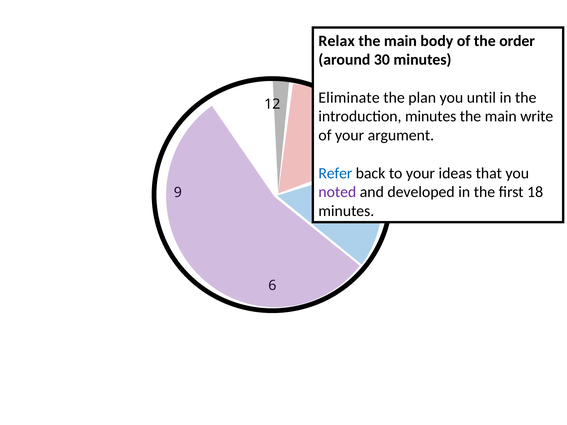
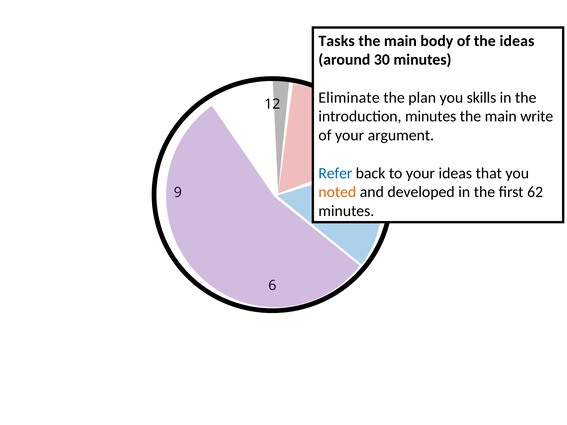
Relax: Relax -> Tasks (337, 41)
the order: order -> ideas (517, 41)
until: until -> skills (482, 98)
noted colour: purple -> orange (337, 192)
18: 18 -> 62 (535, 192)
